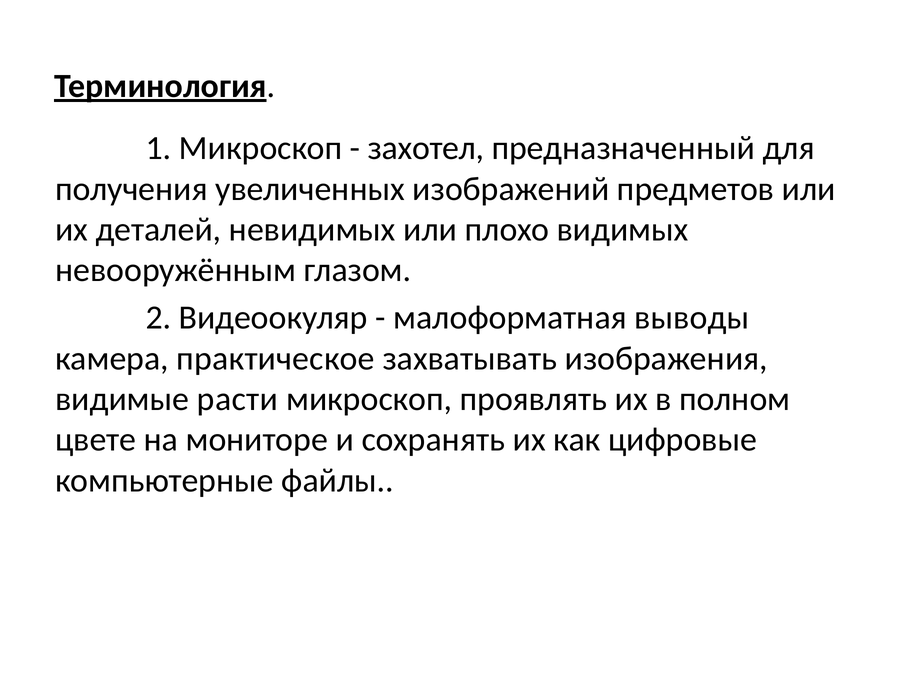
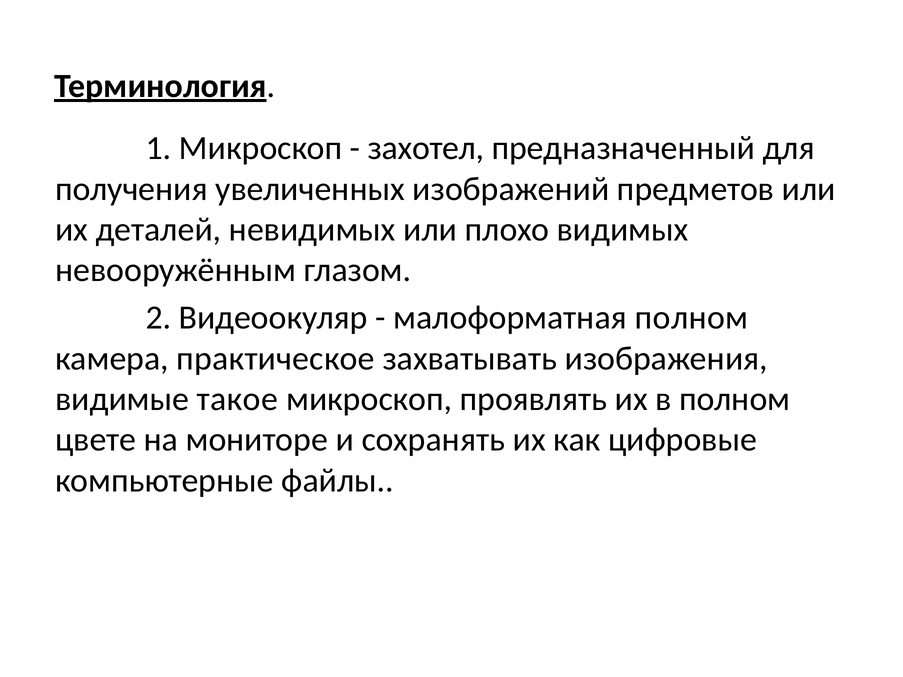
малоформатная выводы: выводы -> полном (692, 318)
расти: расти -> такое (237, 399)
